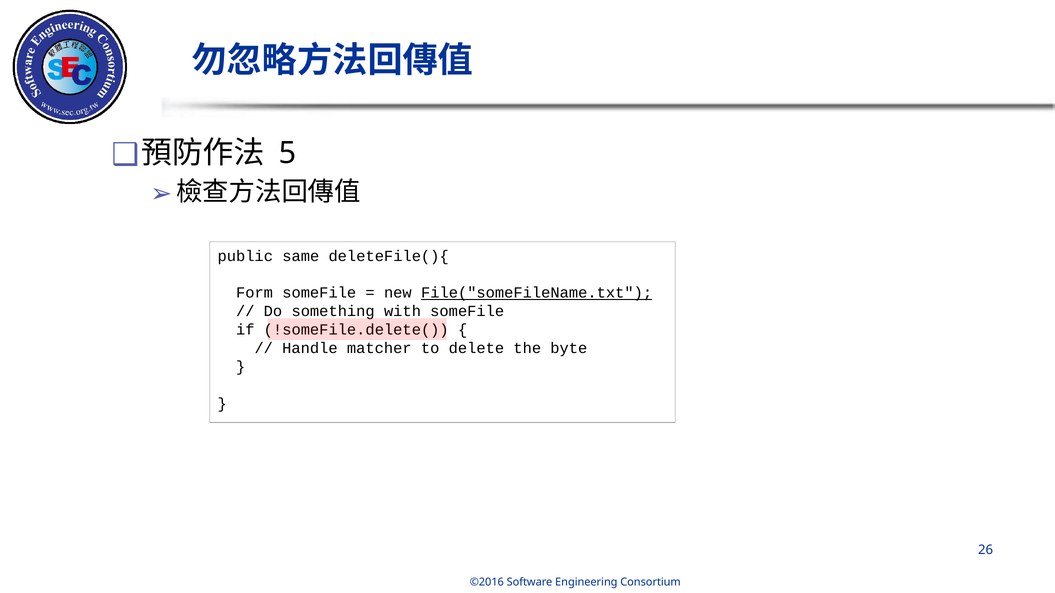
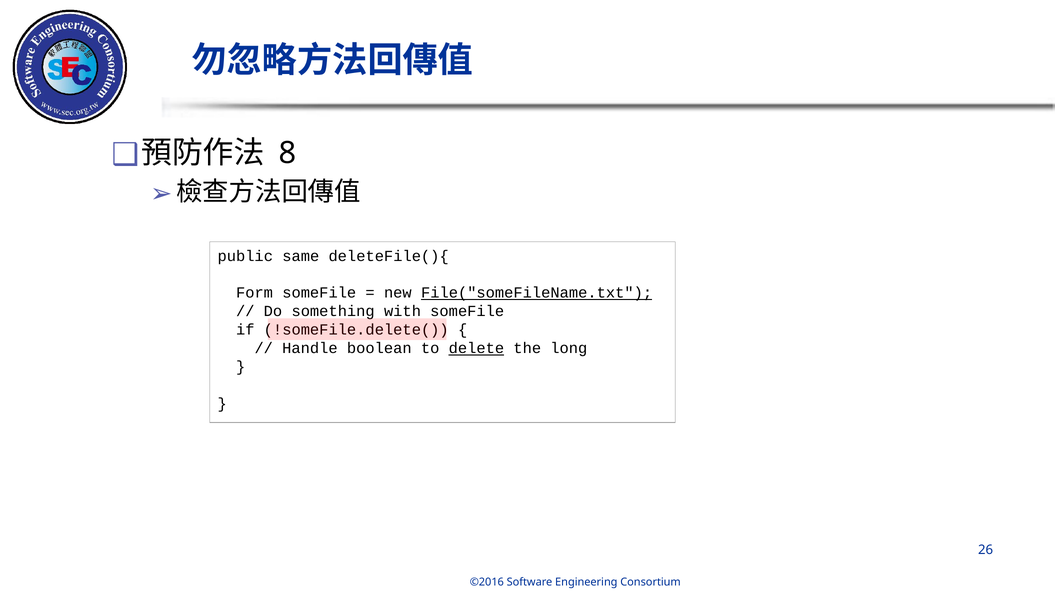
5: 5 -> 8 (287, 153)
matcher: matcher -> boolean (379, 348)
delete underline: none -> present (476, 348)
byte: byte -> long (569, 348)
